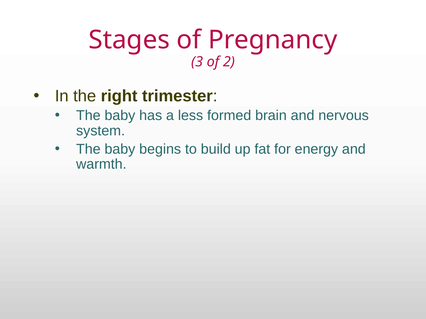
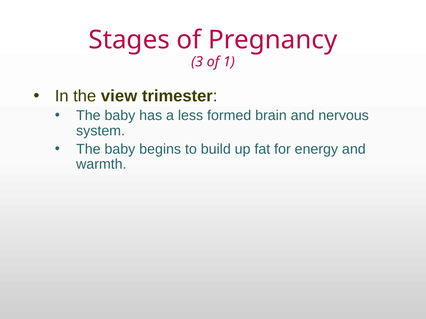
2: 2 -> 1 (229, 62)
right: right -> view (119, 96)
